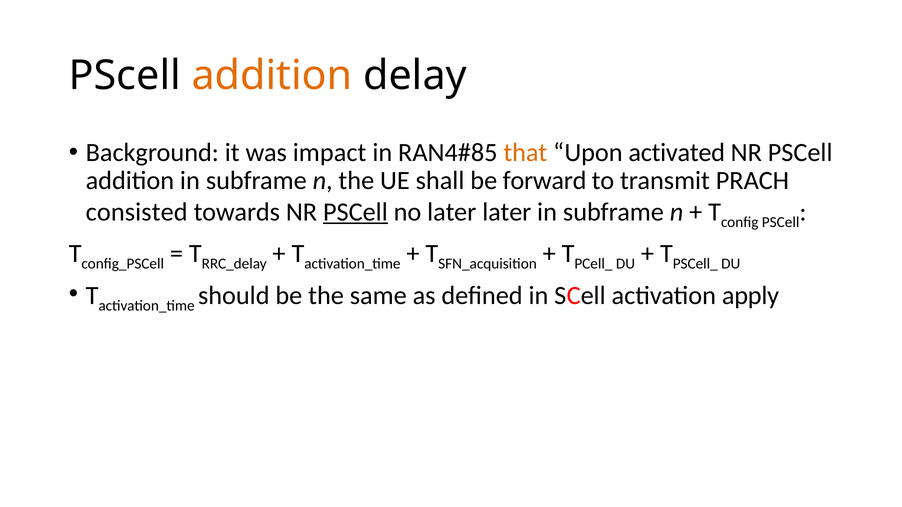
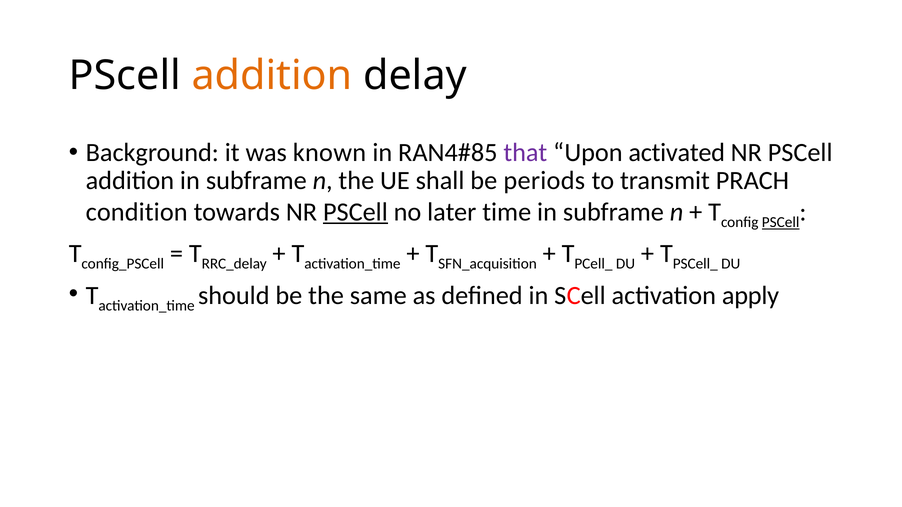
impact: impact -> known (329, 152)
that colour: orange -> purple (525, 152)
forward: forward -> periods (544, 181)
consisted: consisted -> condition (137, 212)
later later: later -> time (507, 212)
PSCell underline: none -> present (781, 222)
